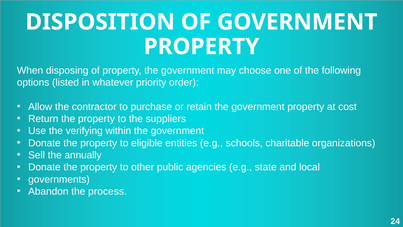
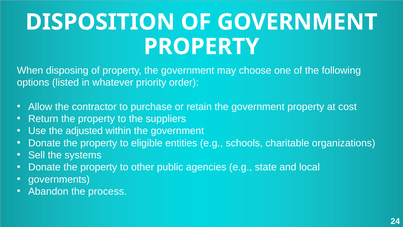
verifying: verifying -> adjusted (84, 131)
annually: annually -> systems (83, 155)
